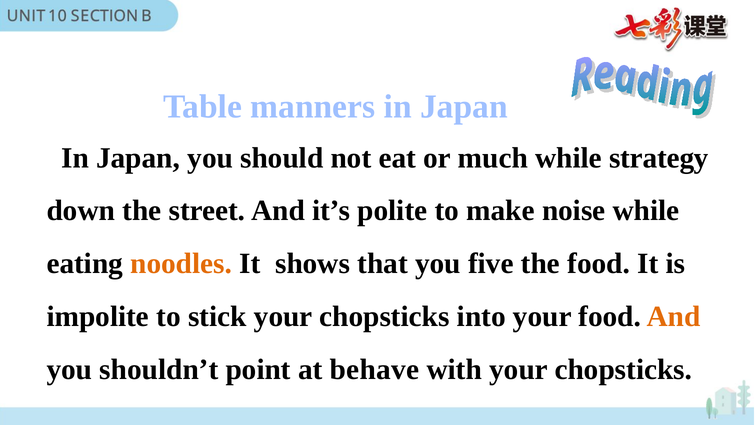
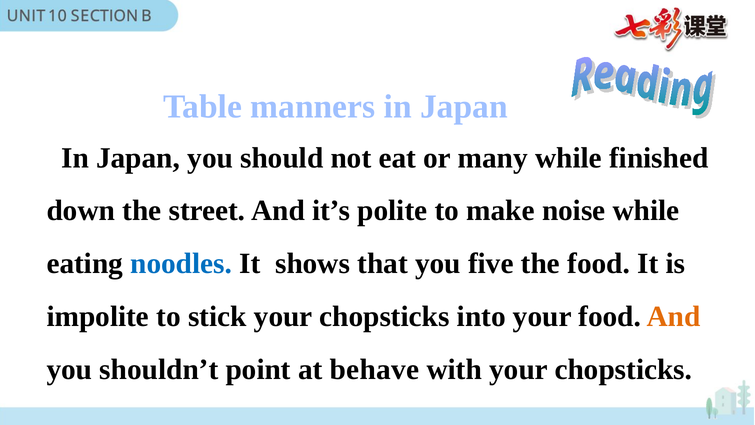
much: much -> many (493, 158)
strategy: strategy -> finished (659, 158)
noodles colour: orange -> blue (181, 264)
